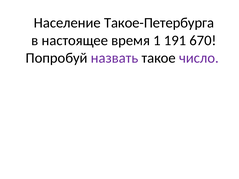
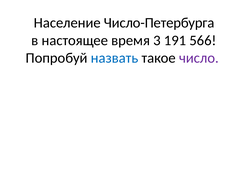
Такое-Петербурга: Такое-Петербурга -> Число-Петербурга (159, 23)
1: 1 -> 3 (157, 40)
670: 670 -> 566 (203, 40)
назвать colour: purple -> blue (115, 58)
